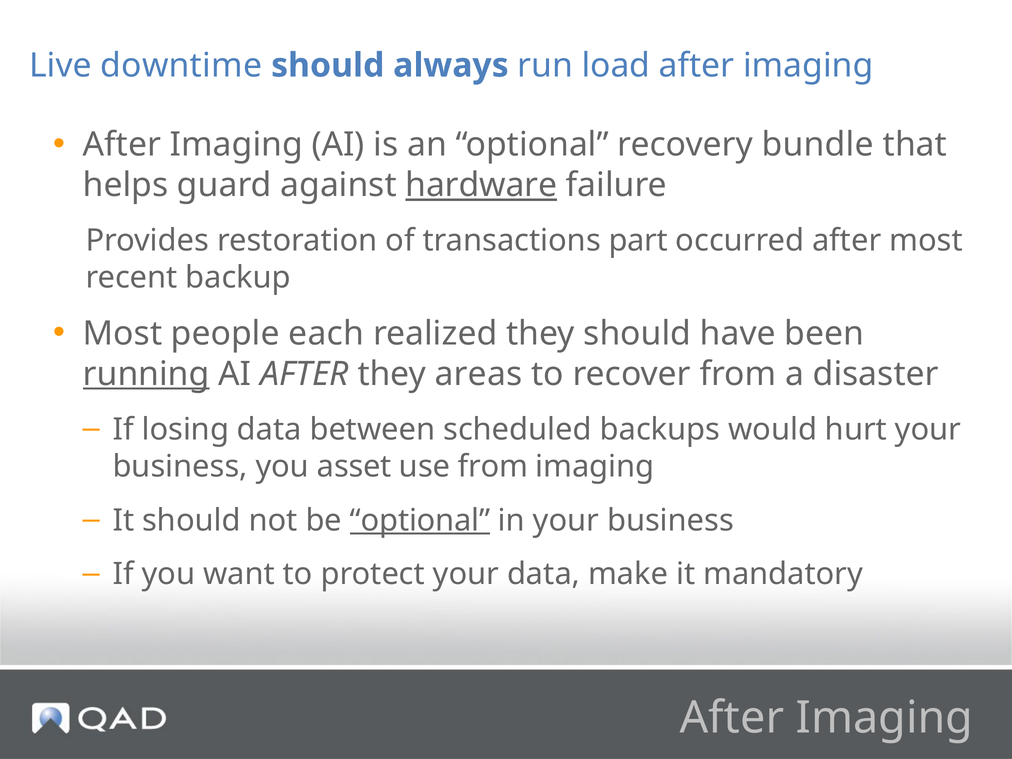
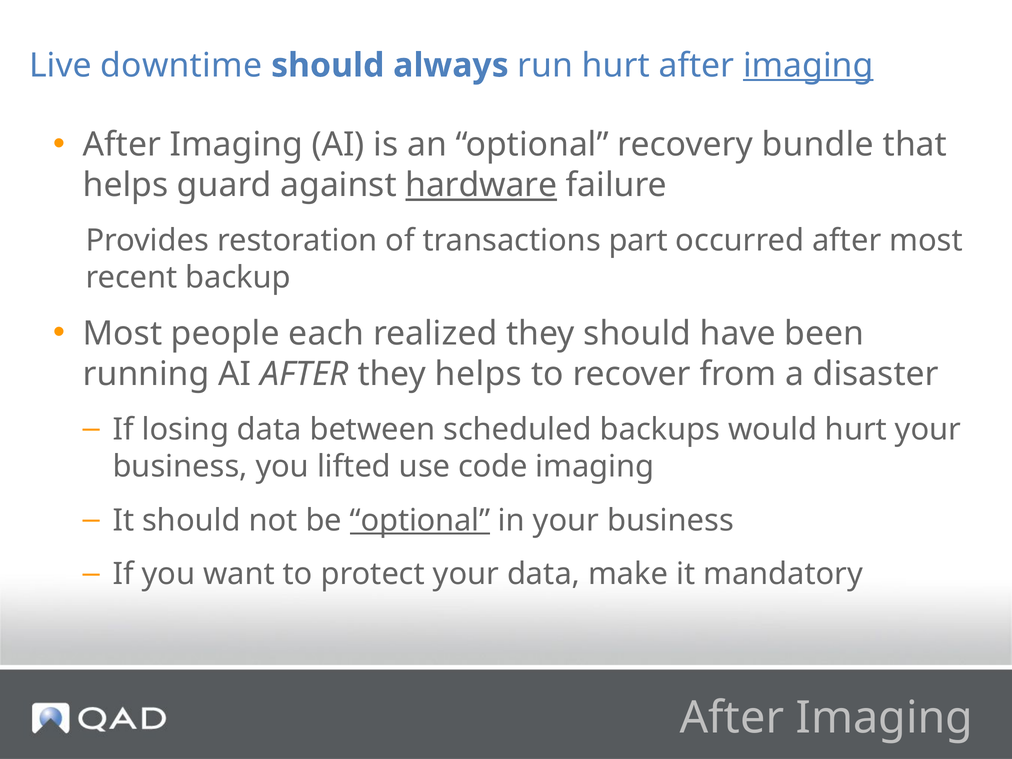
run load: load -> hurt (616, 65)
imaging underline: none -> present (808, 65)
running underline: present -> none (146, 374)
they areas: areas -> helps (478, 374)
asset: asset -> lifted (354, 466)
use from: from -> code (493, 466)
